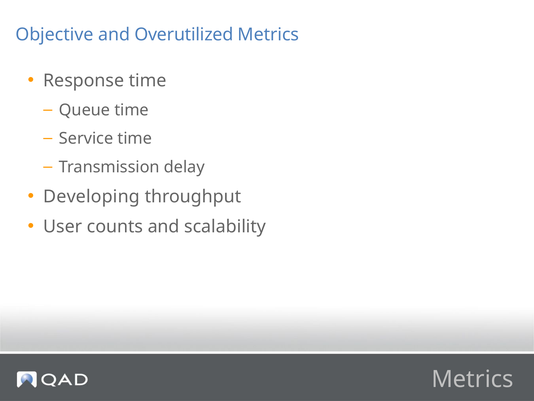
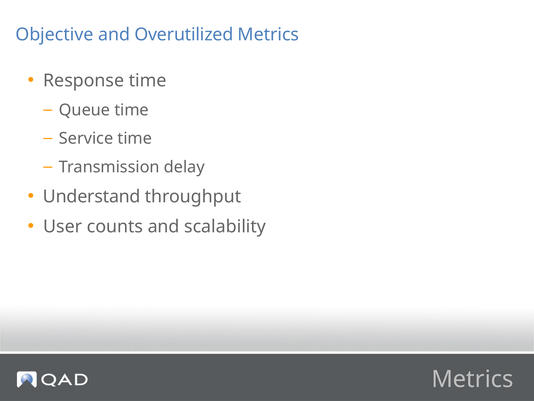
Developing: Developing -> Understand (92, 196)
